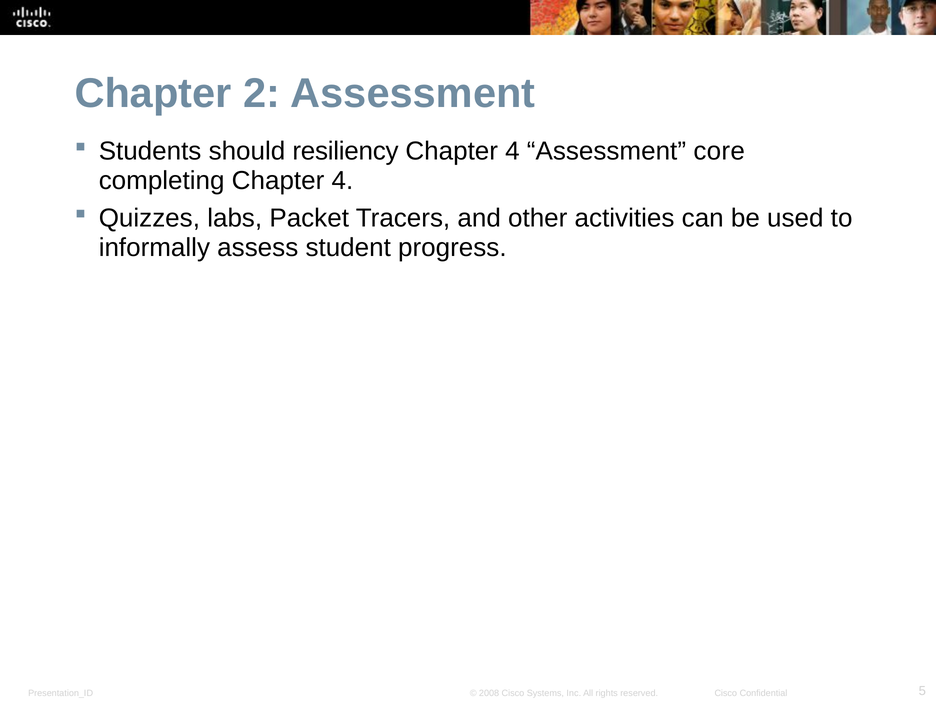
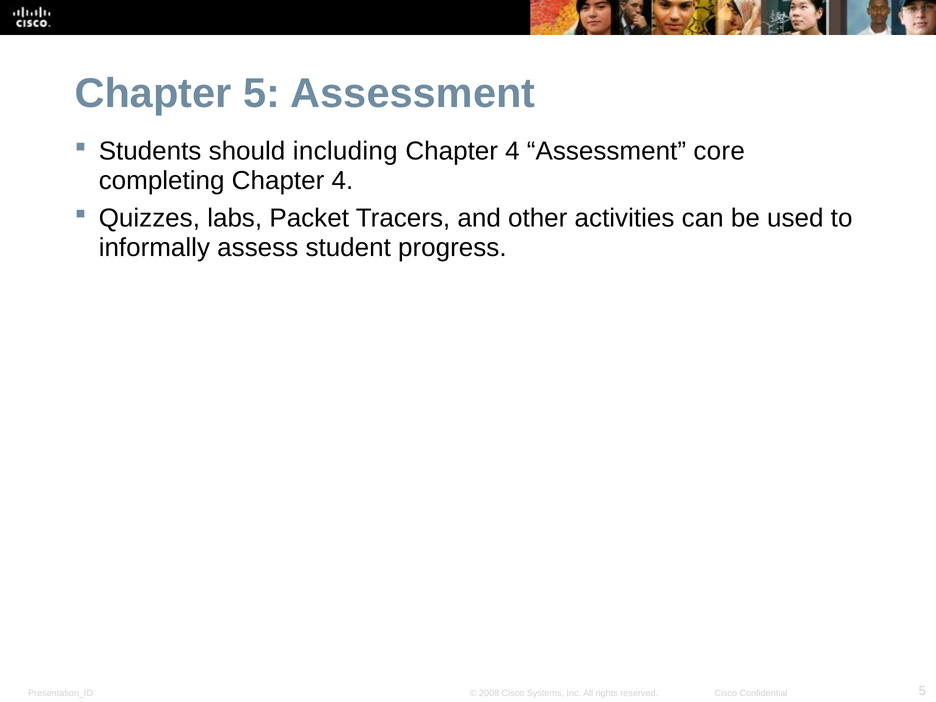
Chapter 2: 2 -> 5 (262, 94)
resiliency: resiliency -> including (345, 151)
